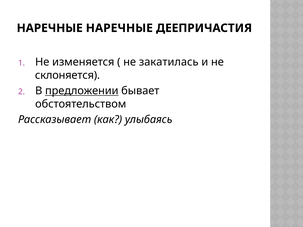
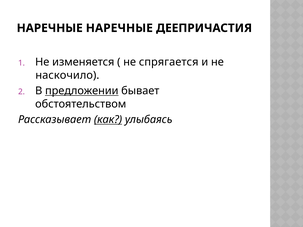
закатилась: закатилась -> спрягается (169, 62)
склоняется: склоняется -> наскочило (67, 75)
как underline: none -> present (108, 120)
